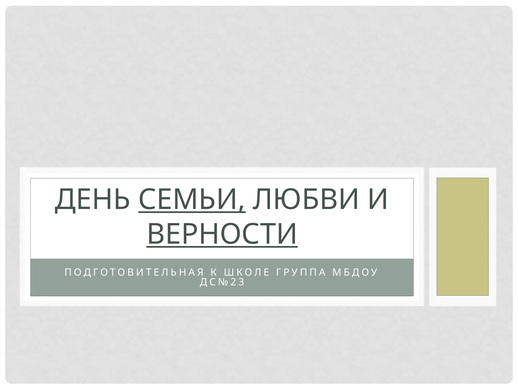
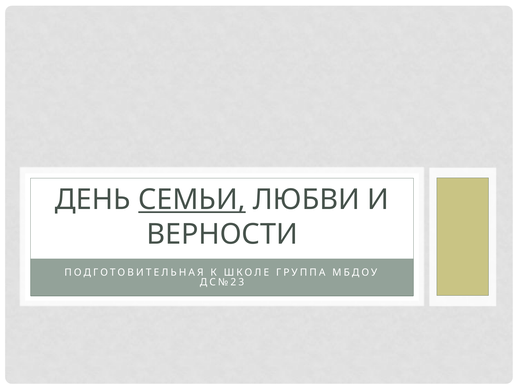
ВЕРНОСТИ underline: present -> none (222, 234)
